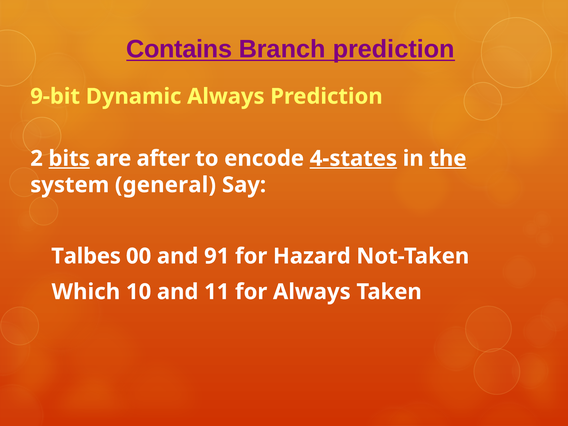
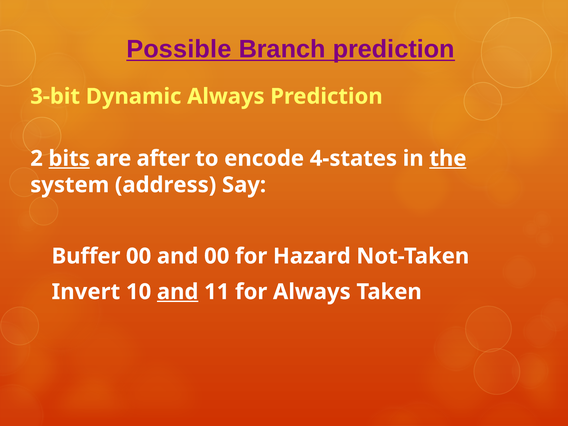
Contains: Contains -> Possible (179, 49)
9-bit: 9-bit -> 3-bit (55, 96)
4-states underline: present -> none (353, 158)
general: general -> address (166, 185)
Talbes: Talbes -> Buffer (86, 256)
and 91: 91 -> 00 (217, 256)
Which: Which -> Invert (86, 292)
and underline: none -> present (178, 292)
